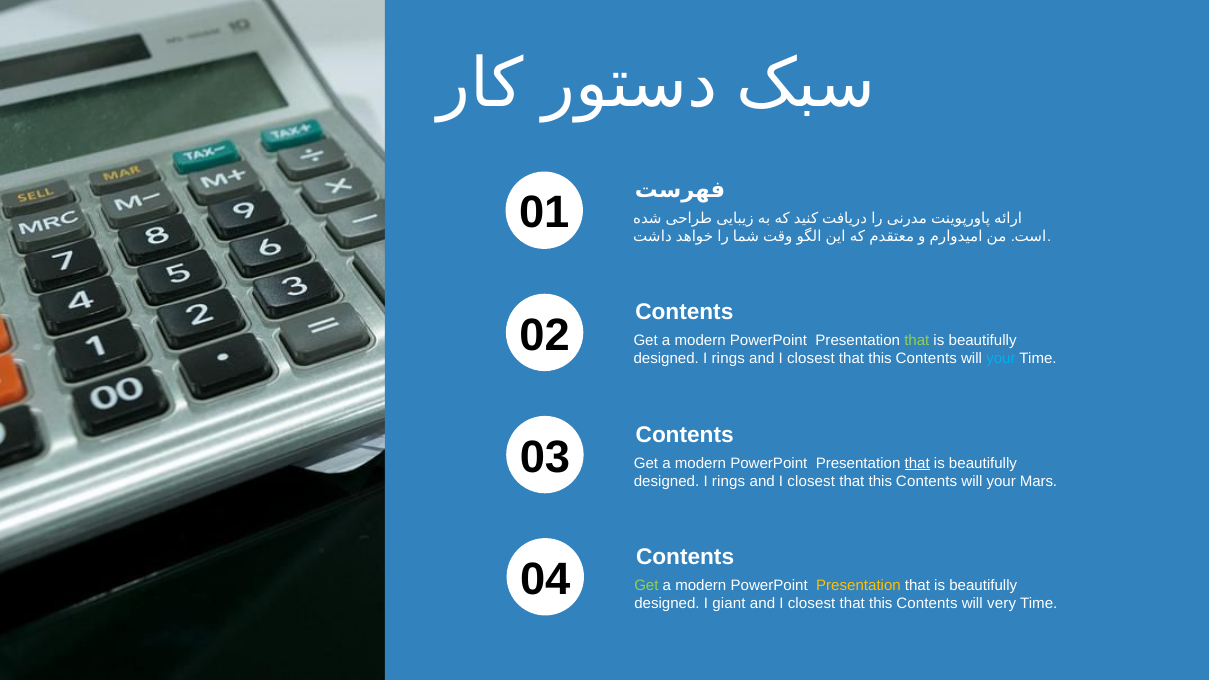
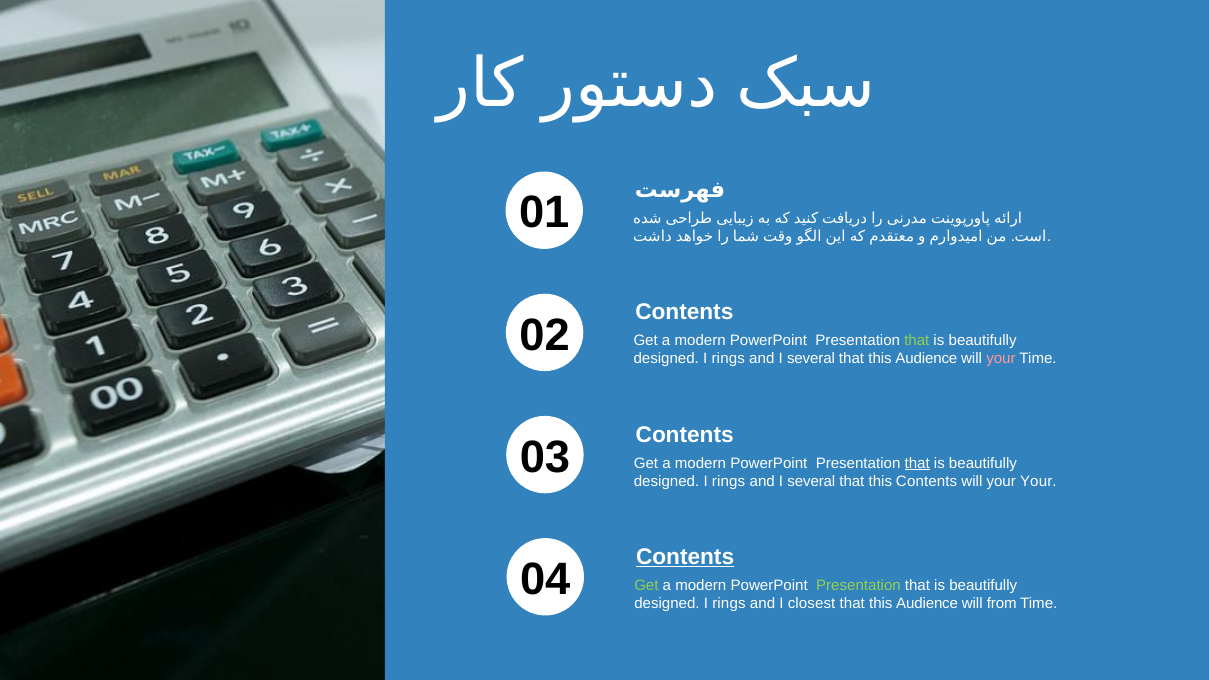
closest: closest -> several (811, 359)
Contents: Contents -> Audience (926, 359)
your colour: light blue -> pink (1001, 359)
closest: closest -> several (811, 481)
your Mars: Mars -> Your (1038, 481)
Contents underline: none -> present (685, 557)
Presentation colour: yellow -> light green (858, 585)
giant: giant -> rings (729, 603)
Contents: Contents -> Audience (927, 603)
very: very -> from (1002, 603)
